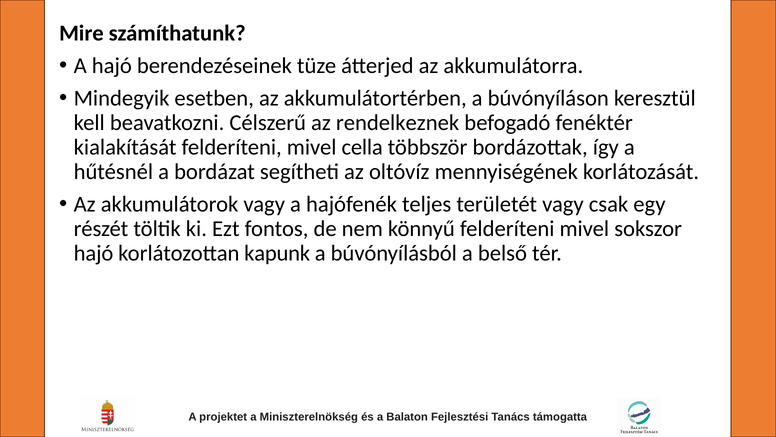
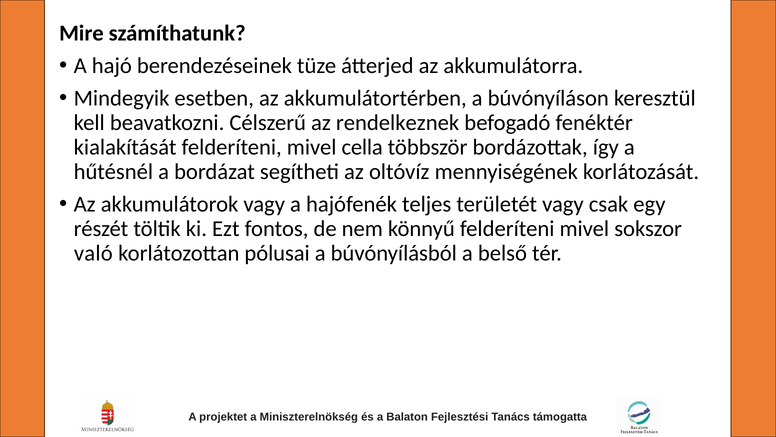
hajó: hajó -> való (93, 253)
kapunk: kapunk -> pólusai (277, 253)
